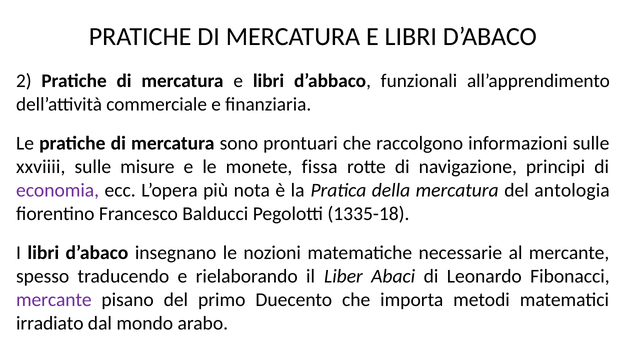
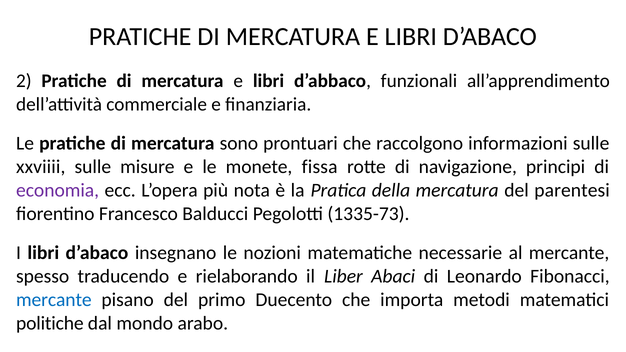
antologia: antologia -> parentesi (572, 190)
1335-18: 1335-18 -> 1335-73 (368, 214)
mercante colour: purple -> blue (54, 300)
irradiato: irradiato -> politiche (50, 323)
